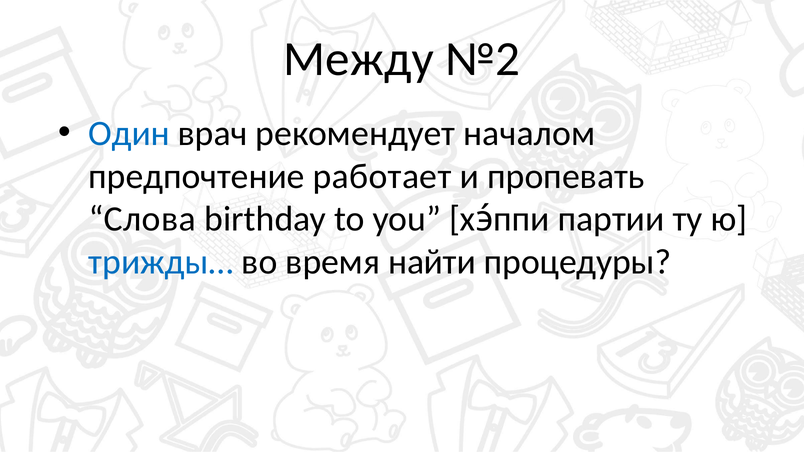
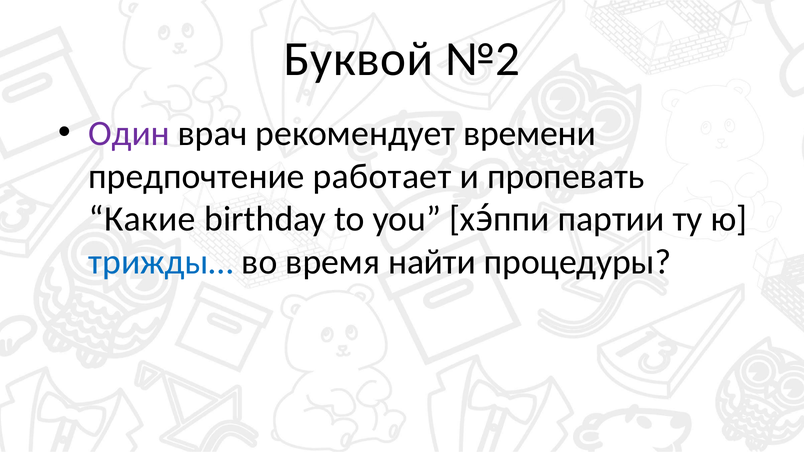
Между: Между -> Буквой (358, 59)
Один colour: blue -> purple (129, 133)
началом: началом -> времени (530, 133)
Слова: Слова -> Какие (142, 219)
